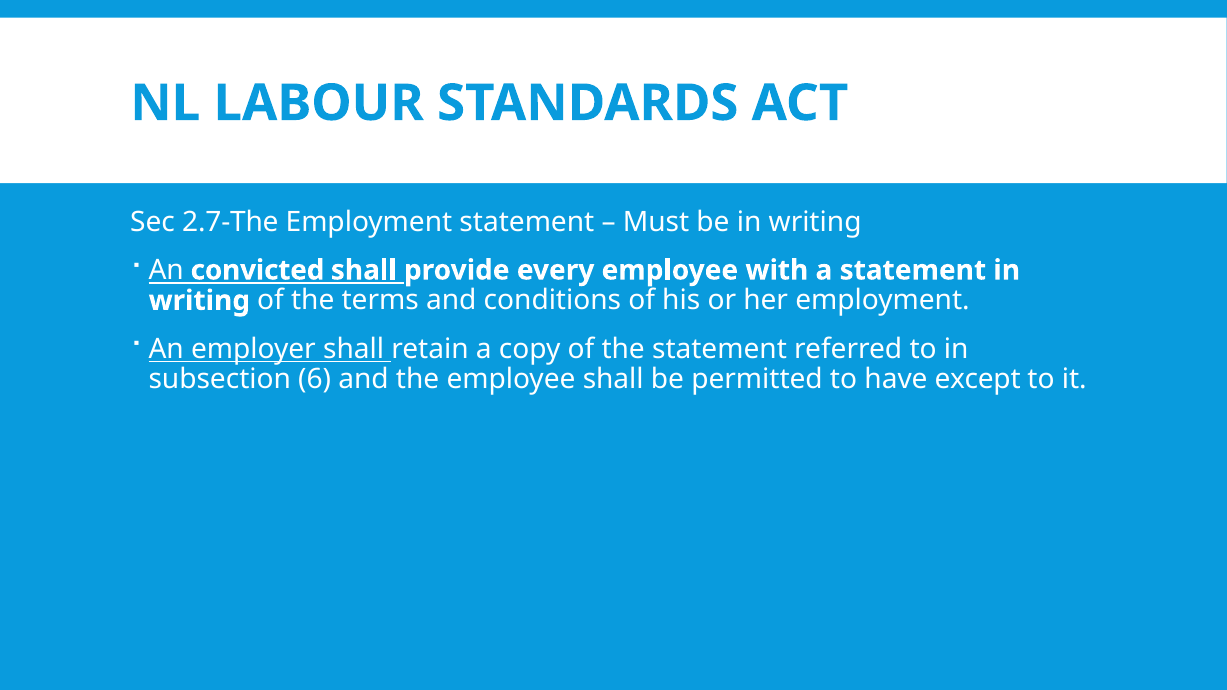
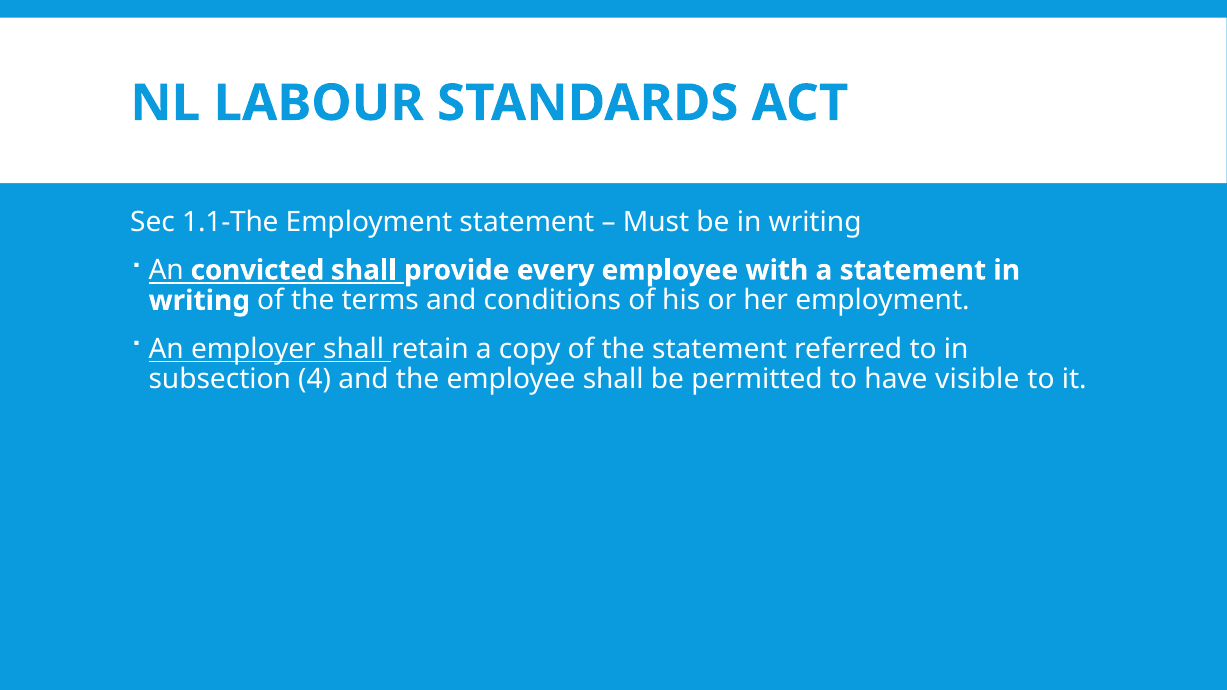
2.7-The: 2.7-The -> 1.1-The (230, 222)
6: 6 -> 4 (315, 379)
except: except -> visible (977, 379)
